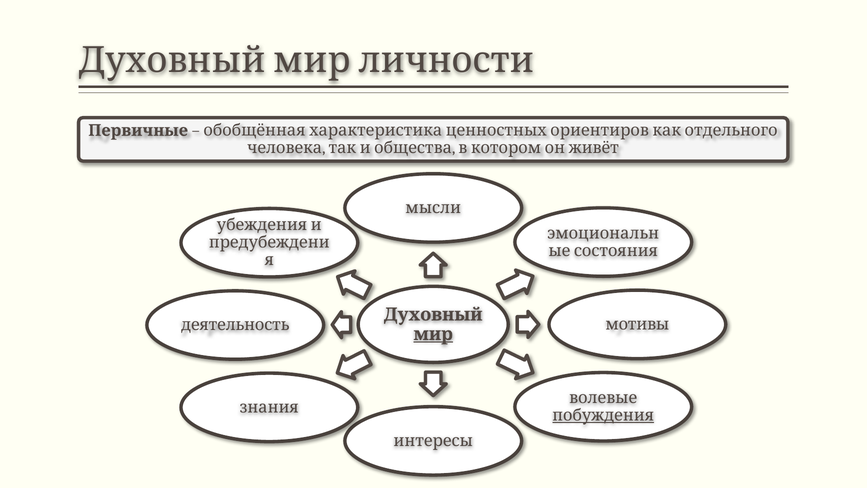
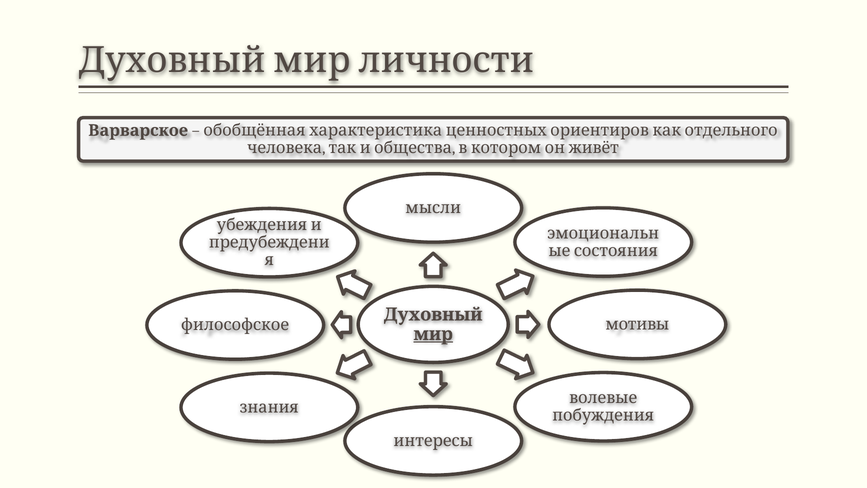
Первичные: Первичные -> Варварское (138, 130)
деятельность: деятельность -> философское (235, 325)
побуждения underline: present -> none (603, 415)
